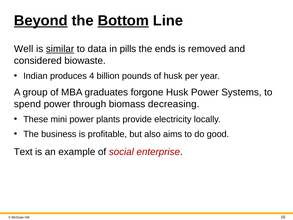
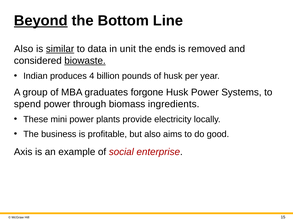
Bottom underline: present -> none (123, 21)
Well: Well -> Also (24, 49)
pills: pills -> unit (128, 49)
biowaste underline: none -> present (85, 61)
decreasing: decreasing -> ingredients (174, 104)
Text: Text -> Axis (23, 152)
